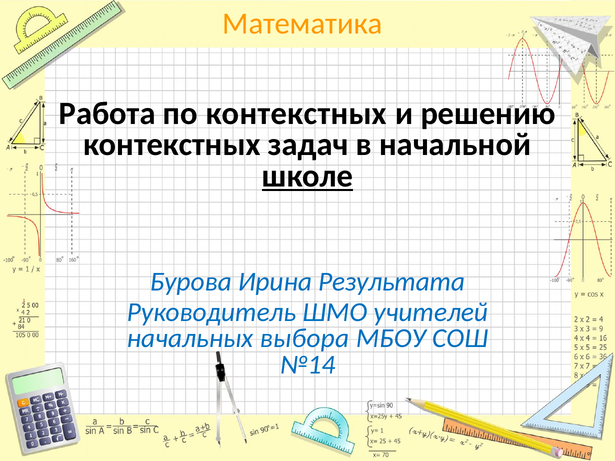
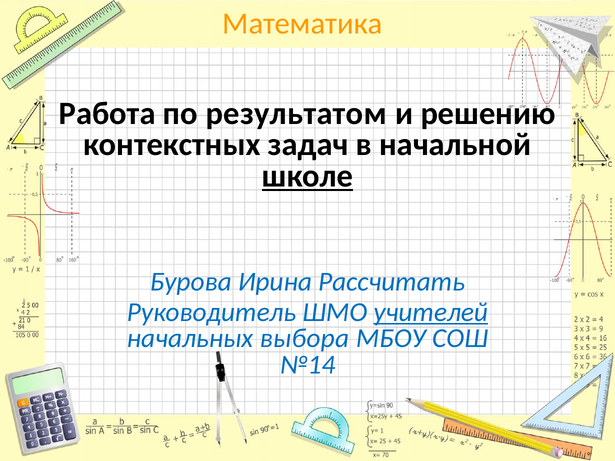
по контекстных: контекстных -> результатом (296, 114)
Результата: Результата -> Рассчитать (392, 282)
учителей underline: none -> present (431, 312)
